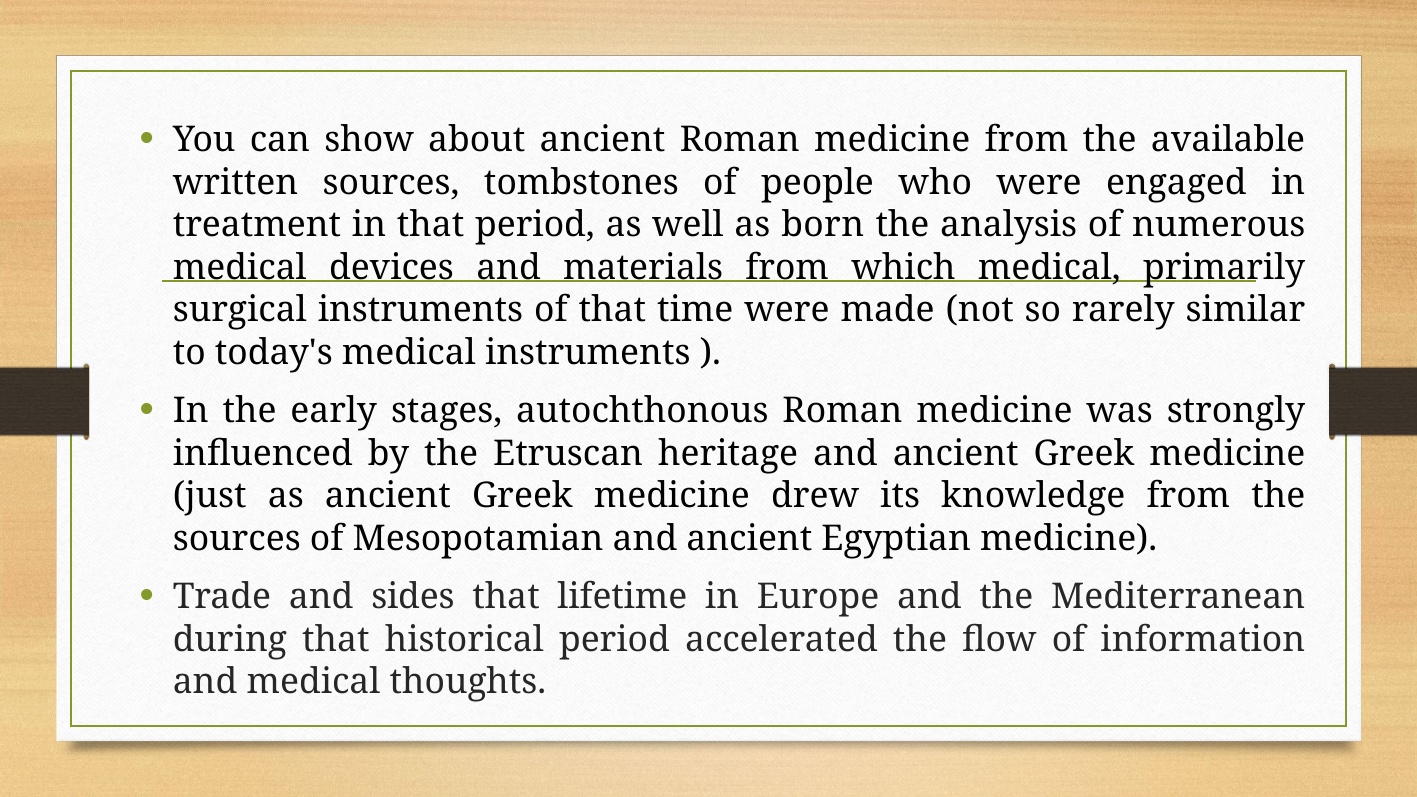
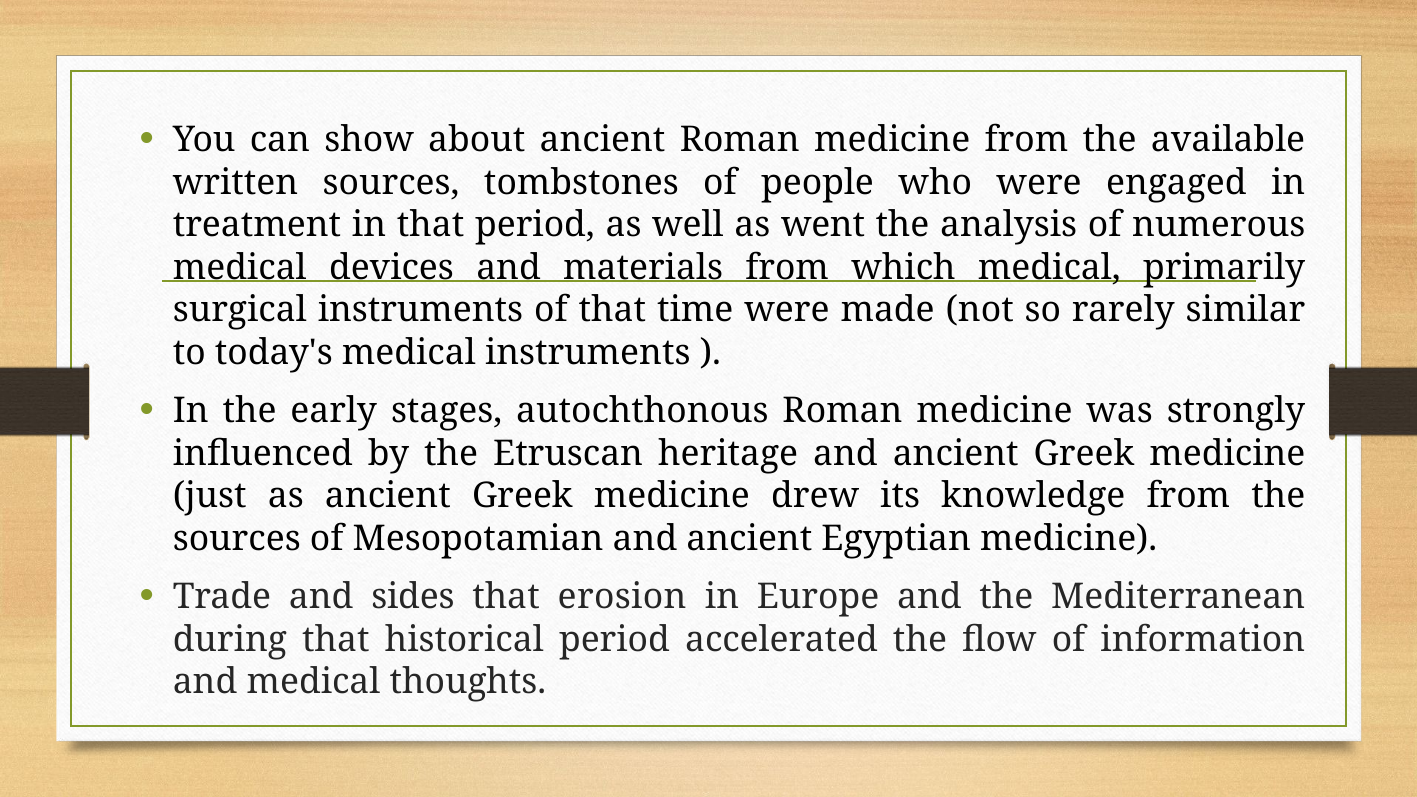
born: born -> went (823, 225)
lifetime: lifetime -> erosion (622, 597)
